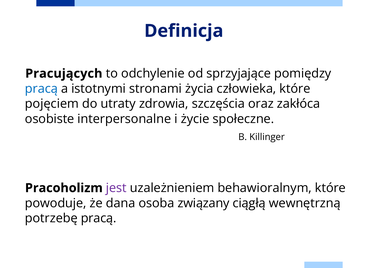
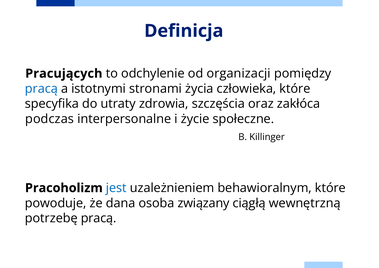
sprzyjające: sprzyjające -> organizacji (239, 74)
pojęciem: pojęciem -> specyfika (52, 104)
osobiste: osobiste -> podczas (50, 119)
jest colour: purple -> blue (116, 188)
